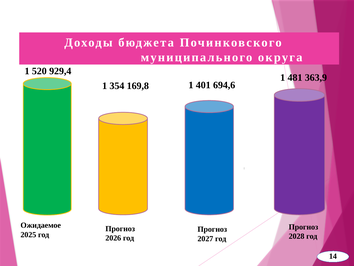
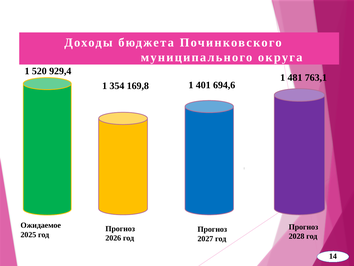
363,9: 363,9 -> 763,1 (316, 77)
